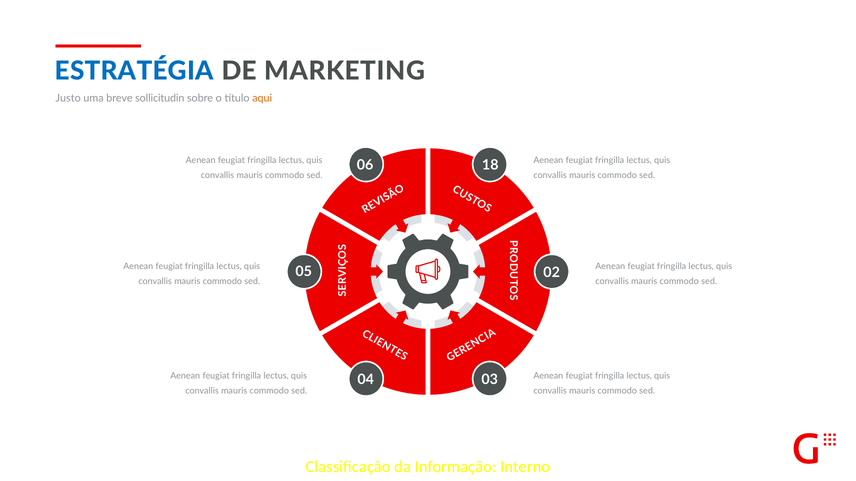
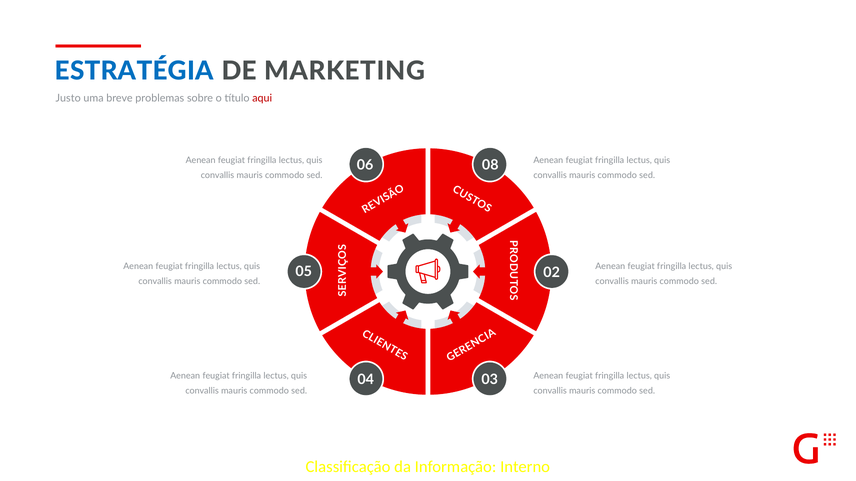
sollicitudin: sollicitudin -> problemas (160, 98)
aqui colour: orange -> red (262, 98)
18: 18 -> 08 (490, 165)
